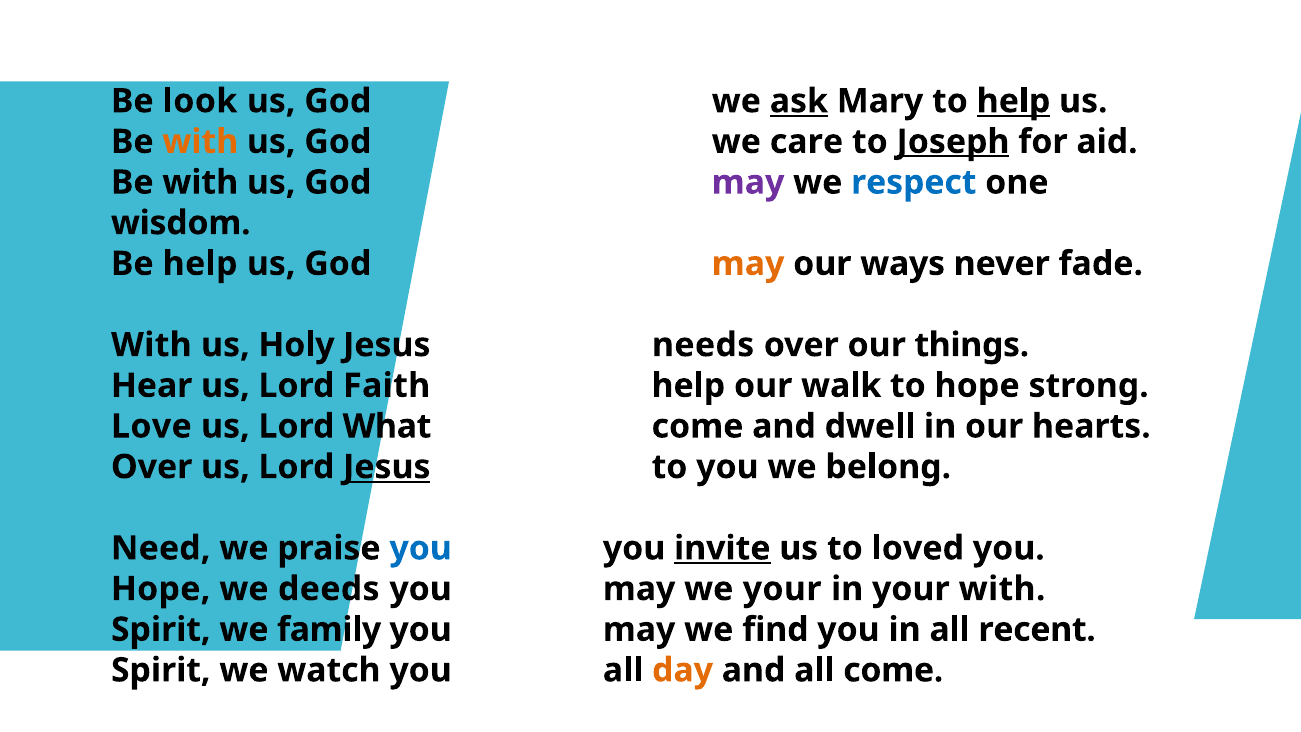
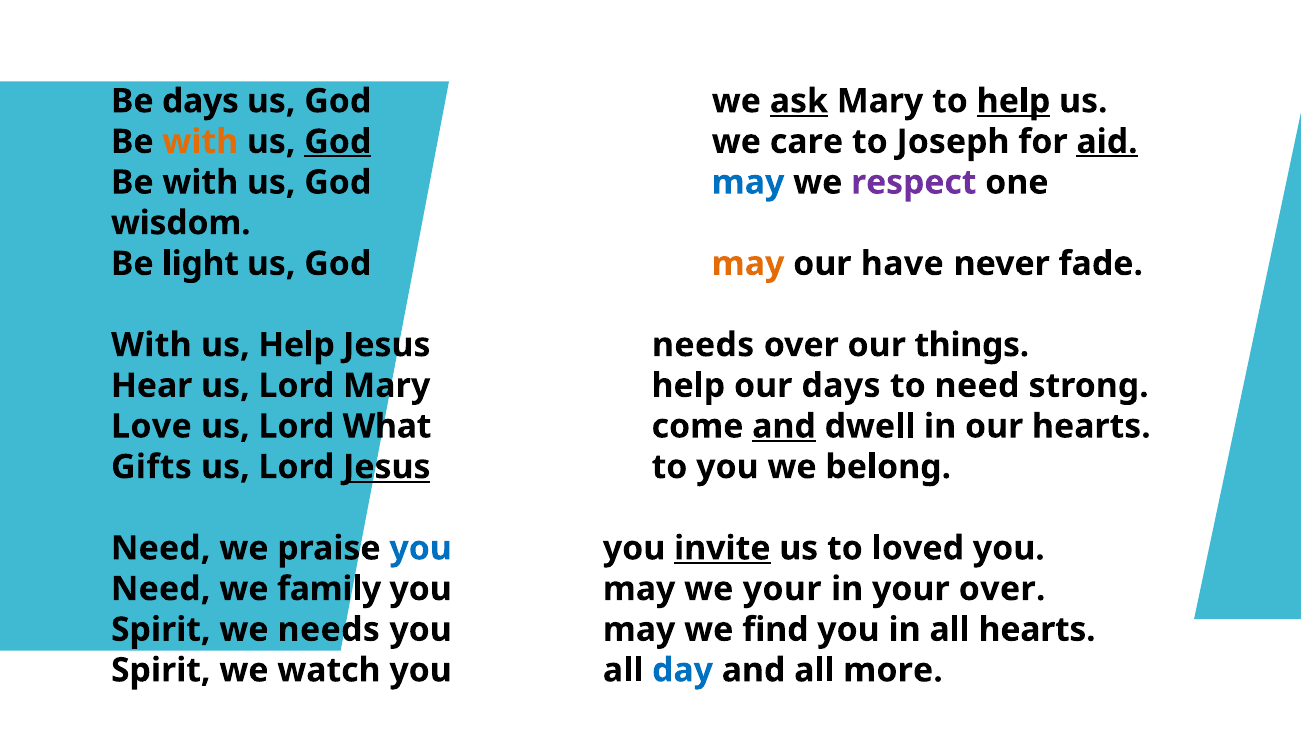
Be look: look -> days (200, 101)
God underline: none -> present (338, 142)
Joseph underline: present -> none (953, 142)
aid underline: none -> present (1107, 142)
may colour: purple -> blue (748, 182)
respect colour: blue -> purple (914, 182)
Be help: help -> light (200, 264)
ways: ways -> have (902, 264)
us Holy: Holy -> Help (297, 345)
Lord Faith: Faith -> Mary (387, 386)
our walk: walk -> days (841, 386)
to hope: hope -> need (977, 386)
and underline: none -> present (784, 426)
Over: Over -> Gifts (151, 467)
Hope: Hope -> Need (161, 589)
deeds: deeds -> family (329, 589)
your with: with -> over (1002, 589)
we family: family -> needs (329, 629)
all recent: recent -> hearts (1037, 629)
day colour: orange -> blue (683, 670)
all come: come -> more (893, 670)
